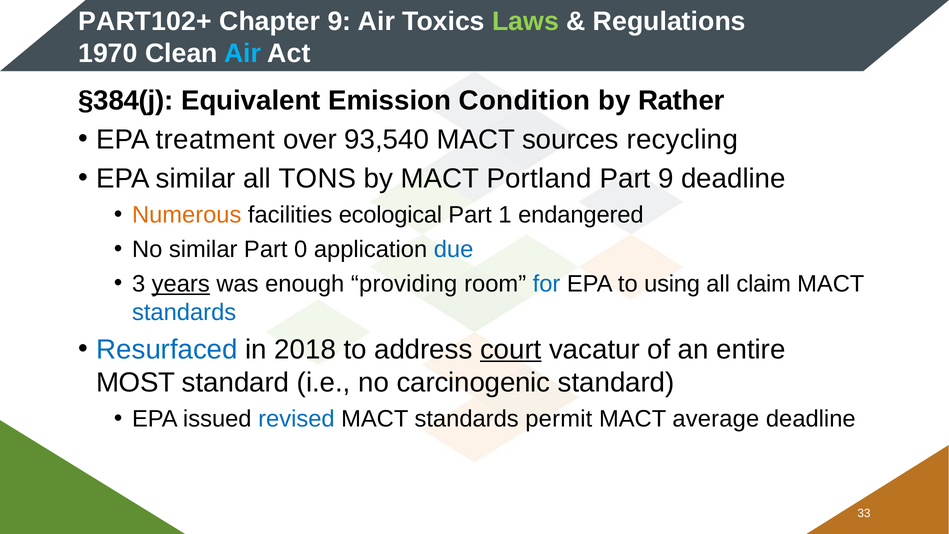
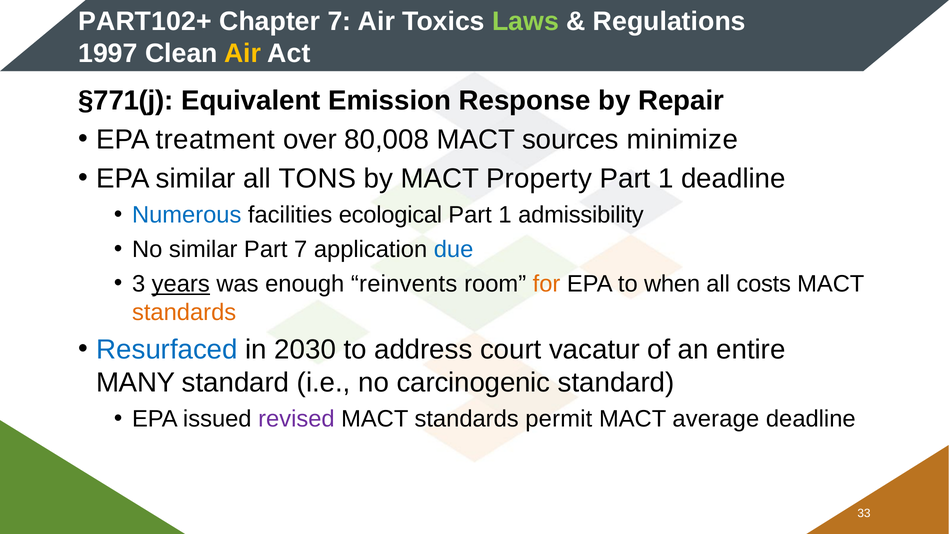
Chapter 9: 9 -> 7 (339, 21)
1970: 1970 -> 1997 (108, 53)
Air colour: light blue -> yellow (243, 53)
§384(j: §384(j -> §771(j (126, 100)
Condition: Condition -> Response (525, 100)
Rather: Rather -> Repair (681, 100)
93,540: 93,540 -> 80,008 (387, 139)
recycling: recycling -> minimize (682, 139)
Portland: Portland -> Property (539, 179)
9: 9 -> 1 (666, 179)
Numerous colour: orange -> blue (187, 215)
endangered: endangered -> admissibility (581, 215)
Part 0: 0 -> 7 (301, 249)
providing: providing -> reinvents (404, 284)
for colour: blue -> orange (547, 284)
using: using -> when (672, 284)
claim: claim -> costs (764, 284)
standards colour: blue -> orange (184, 312)
2018: 2018 -> 2030 (305, 349)
court underline: present -> none (511, 349)
MOST: MOST -> MANY (136, 382)
revised colour: blue -> purple (296, 419)
